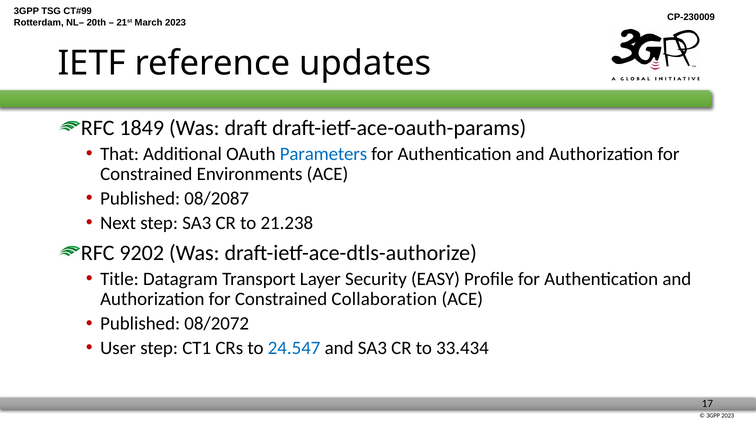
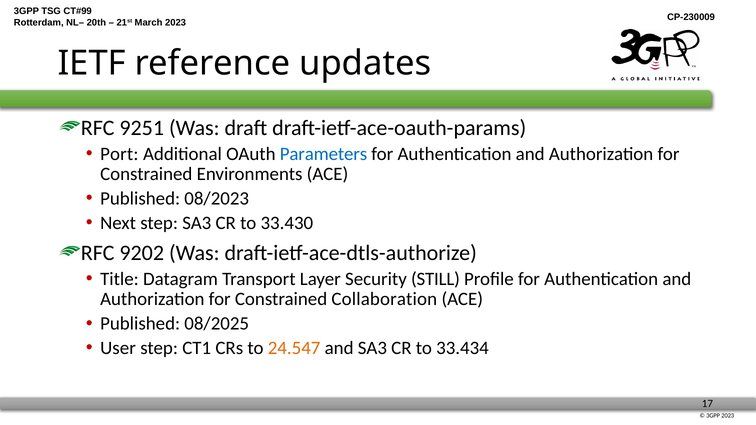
1849: 1849 -> 9251 (142, 128)
That: That -> Port (119, 154)
08/2087: 08/2087 -> 08/2023 (217, 199)
21.238: 21.238 -> 33.430 (287, 223)
EASY: EASY -> STILL (435, 279)
08/2072: 08/2072 -> 08/2025 (217, 324)
24.547 colour: blue -> orange (294, 348)
